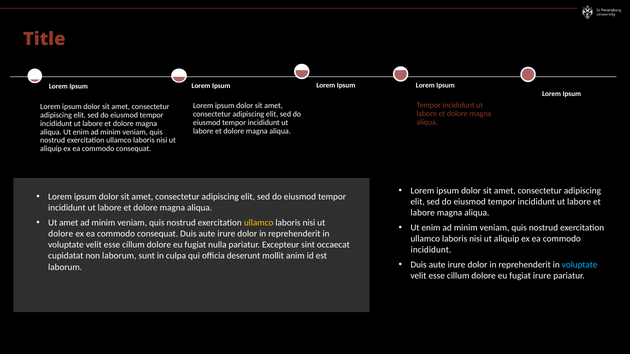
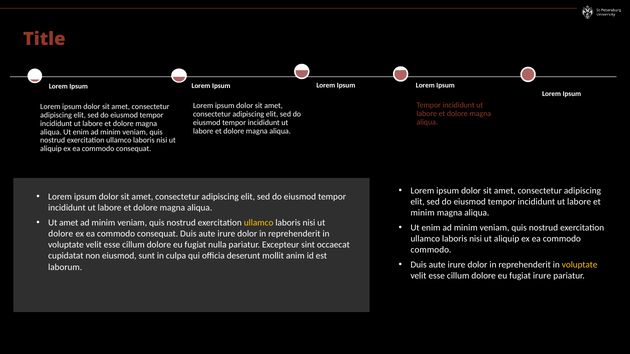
labore: labore -> minim (423, 213)
incididunt: incididunt -> commodo (431, 250)
non laborum: laborum -> eiusmod (119, 256)
voluptate colour: light blue -> yellow (580, 265)
